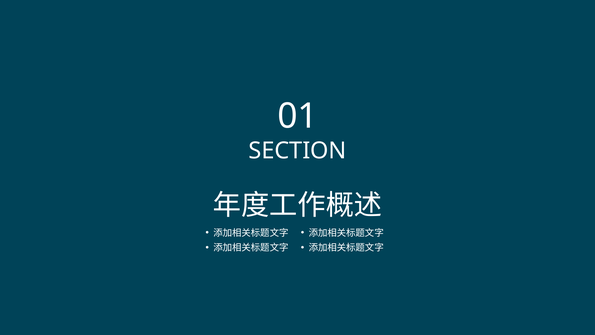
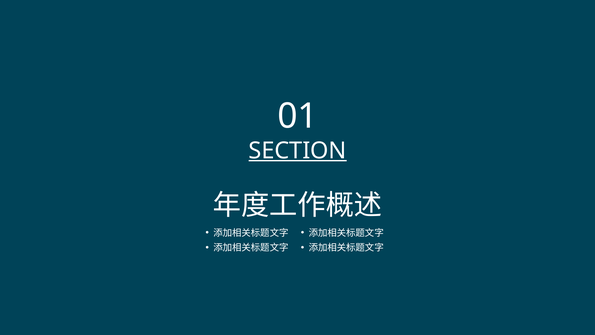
SECTION underline: none -> present (298, 150)
